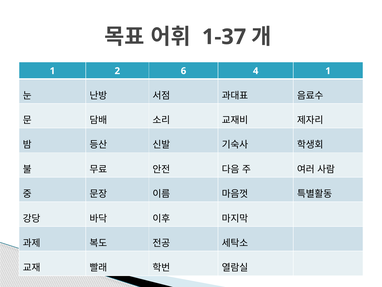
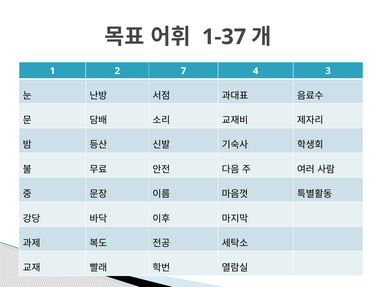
6: 6 -> 7 (183, 71)
4 1: 1 -> 3 (328, 71)
